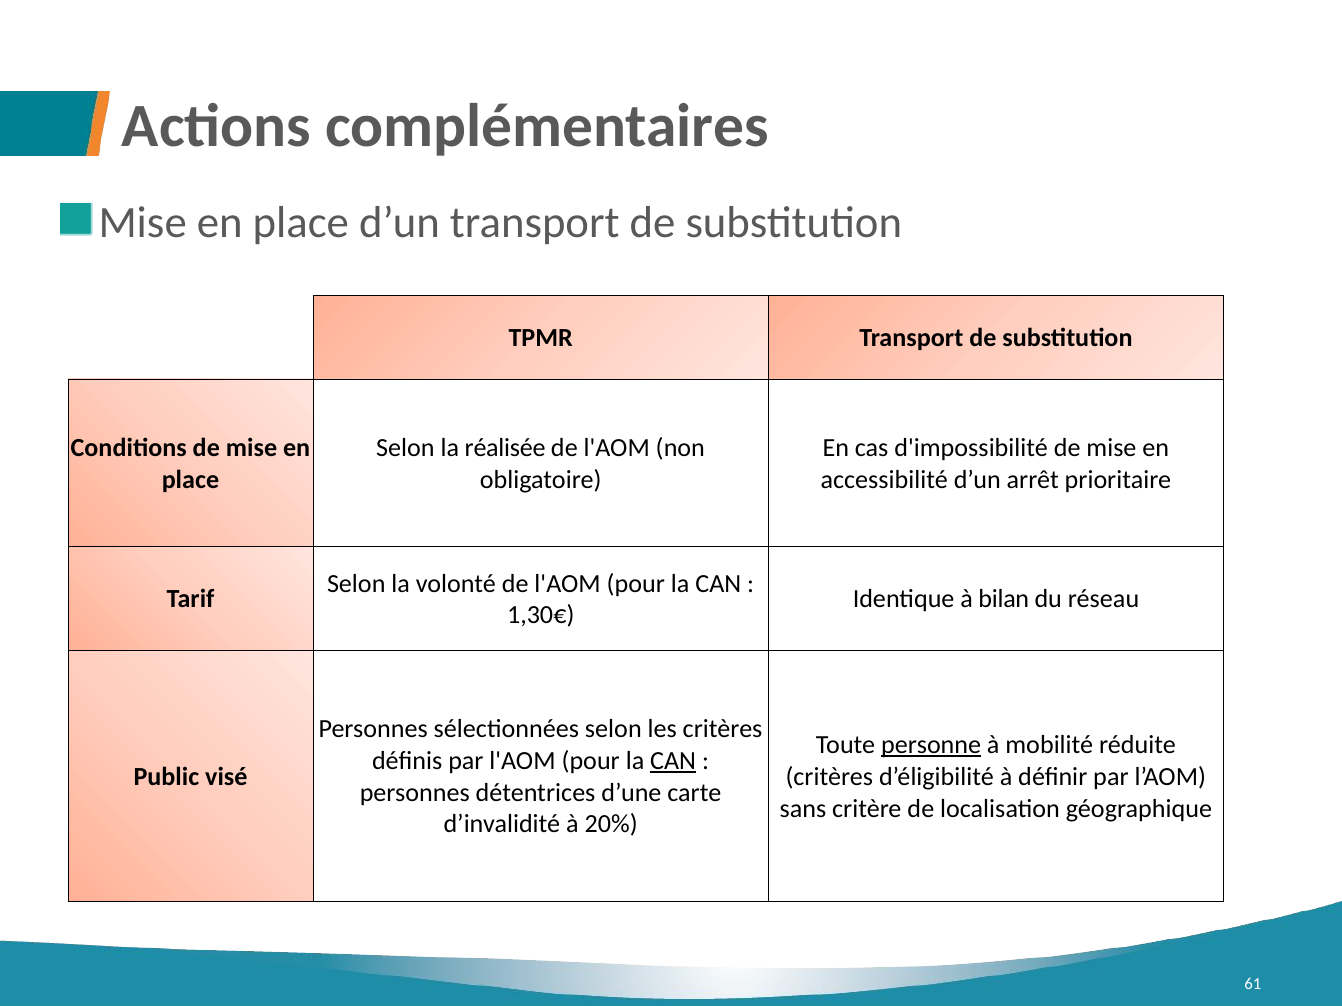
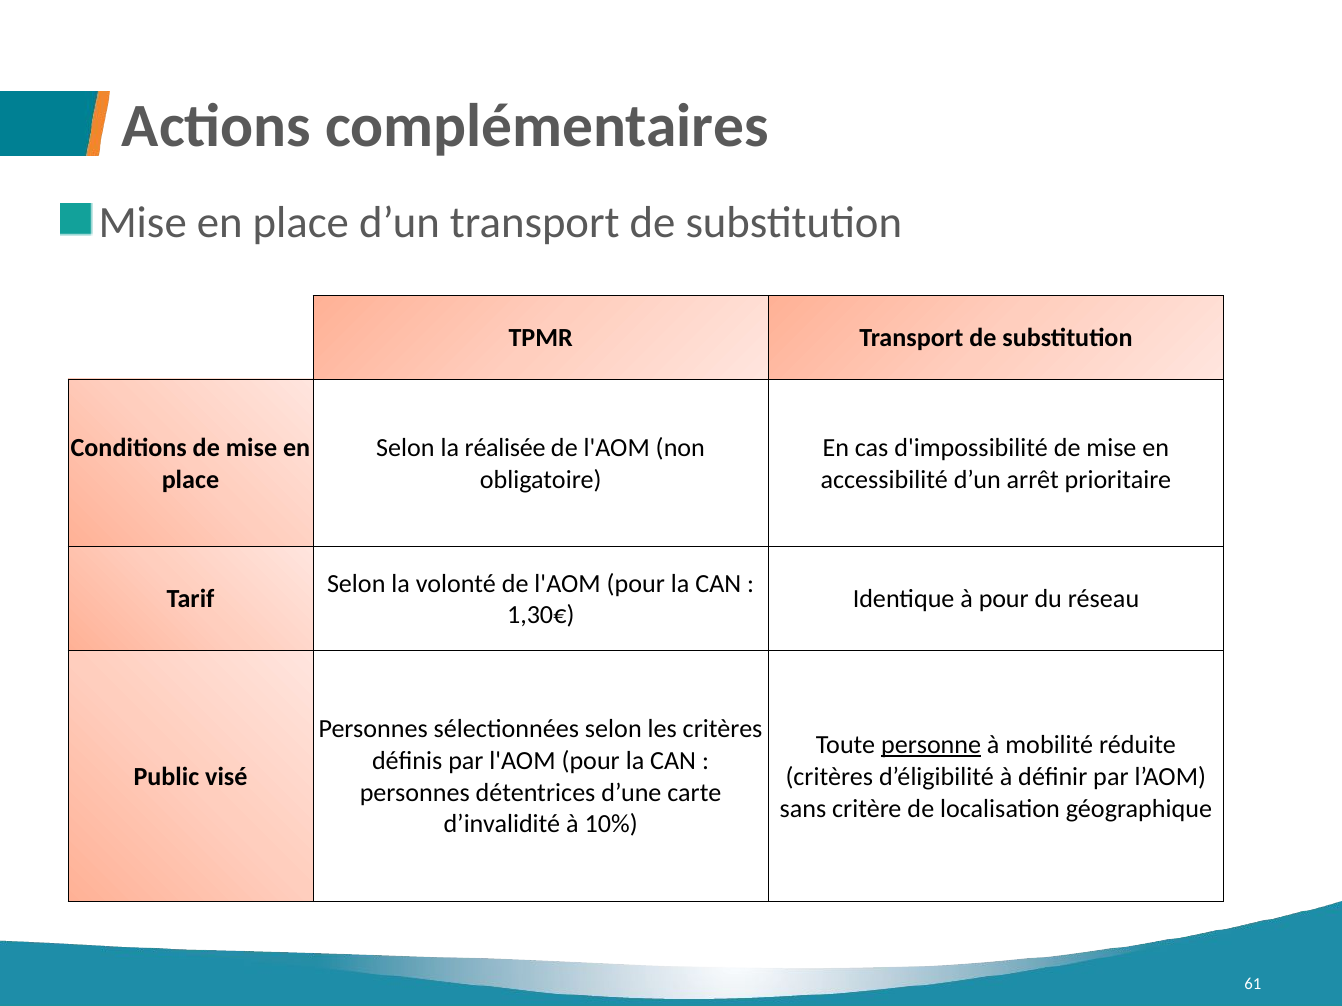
à bilan: bilan -> pour (1004, 600)
CAN underline: present -> none (673, 761)
20%: 20% -> 10% (611, 825)
